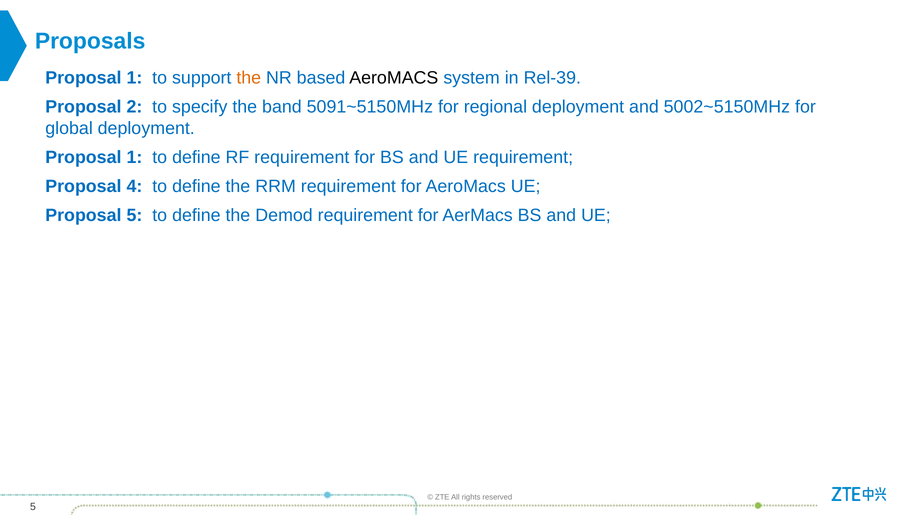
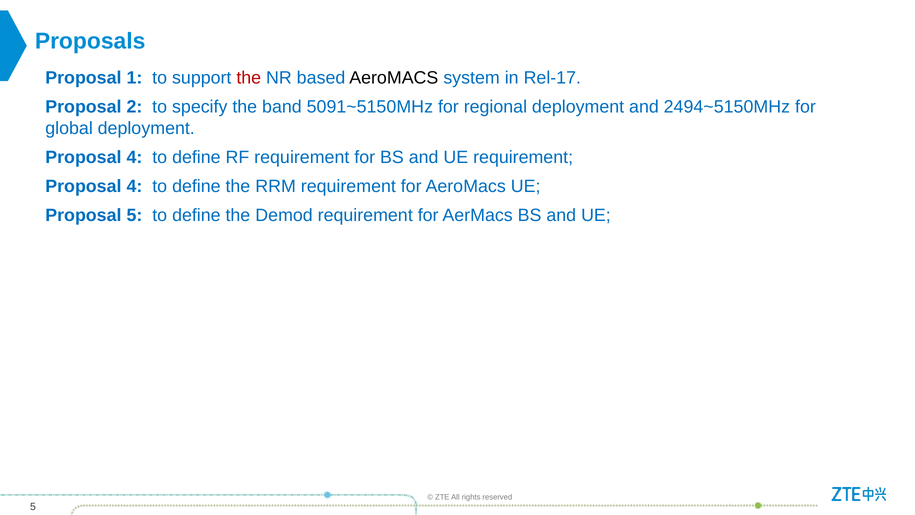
the colour: orange -> red (249, 78)
Rel-39: Rel-39 -> Rel-17 (552, 78)
5002~5150MHz: 5002~5150MHz -> 2494~5150MHz (727, 107)
1: 1 -> 4 (134, 157)
